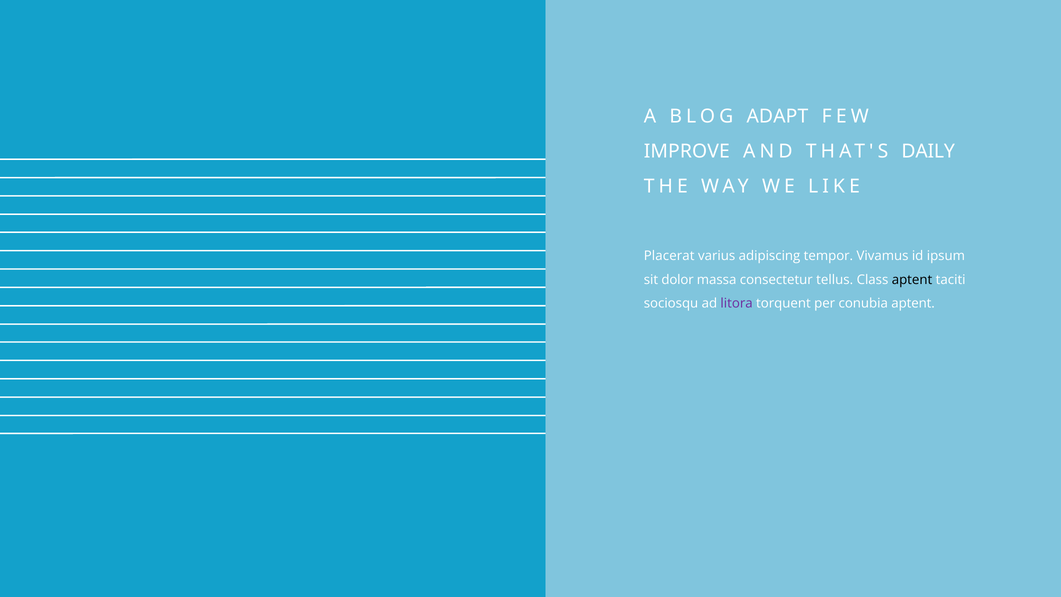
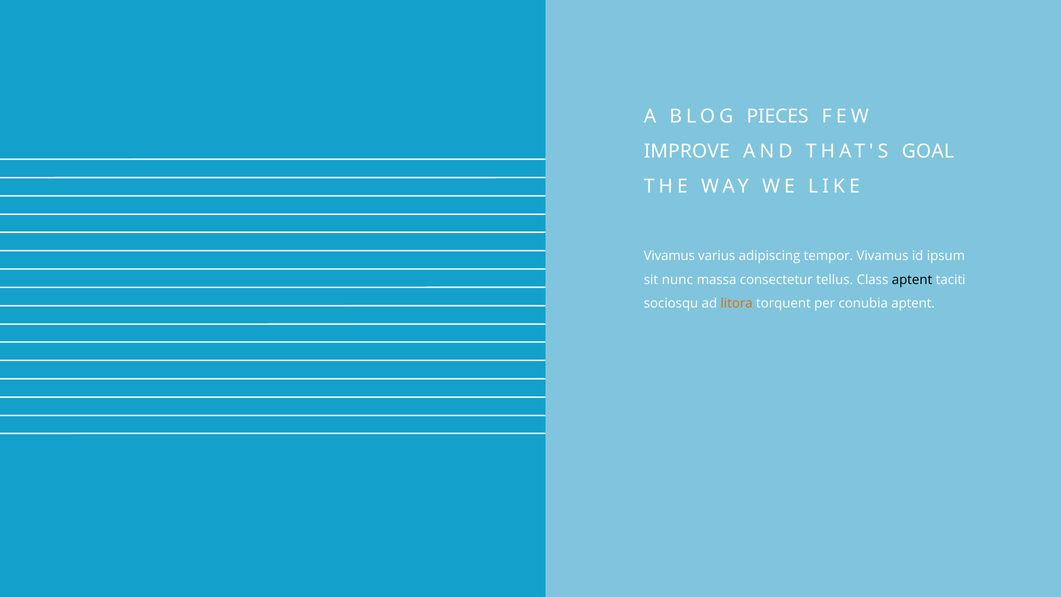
ADAPT: ADAPT -> PIECES (778, 116)
DAILY: DAILY -> GOAL (928, 151)
Placerat: Placerat -> Vivamus (669, 256)
dolor: dolor -> nunc (677, 280)
litora colour: purple -> orange (737, 303)
